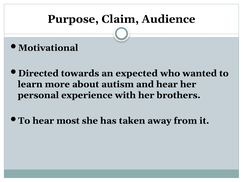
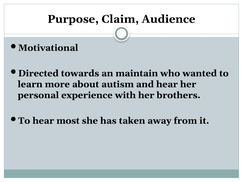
expected: expected -> maintain (137, 73)
